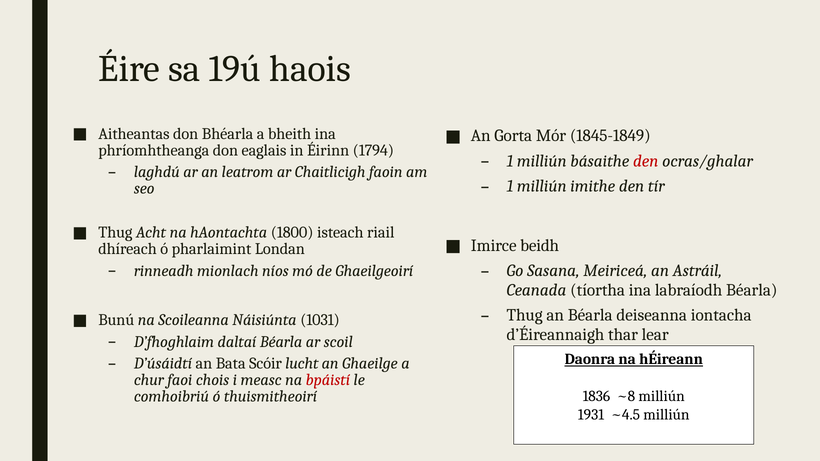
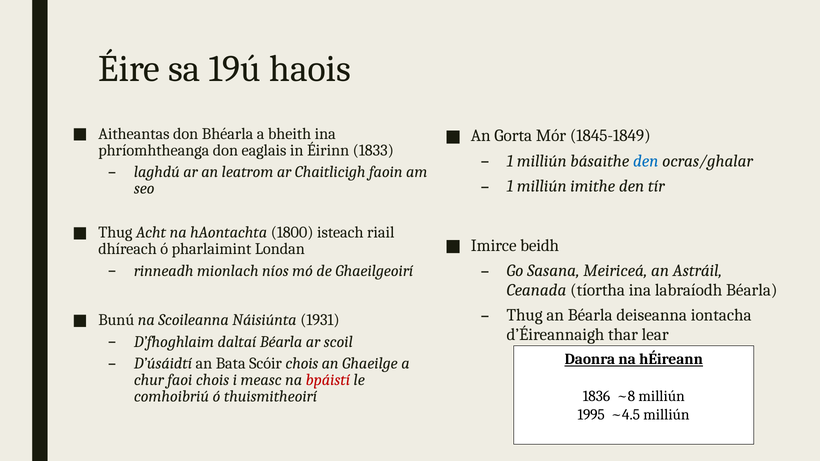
1794: 1794 -> 1833 (373, 150)
den colour: red -> blue (646, 161)
1031: 1031 -> 1931 (320, 320)
Scóir lucht: lucht -> chois (302, 364)
1931: 1931 -> 1995 (591, 415)
